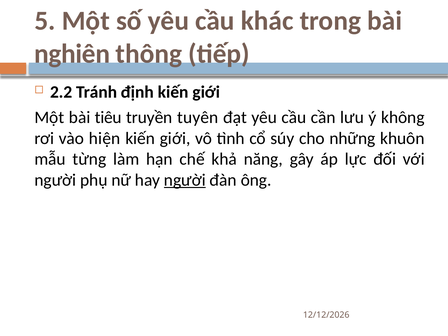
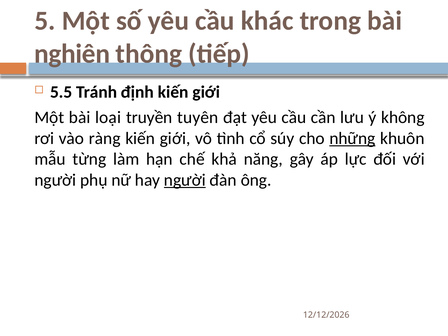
2.2: 2.2 -> 5.5 (61, 92)
tiêu: tiêu -> loại (108, 117)
hiện: hiện -> ràng (105, 138)
những underline: none -> present (352, 138)
